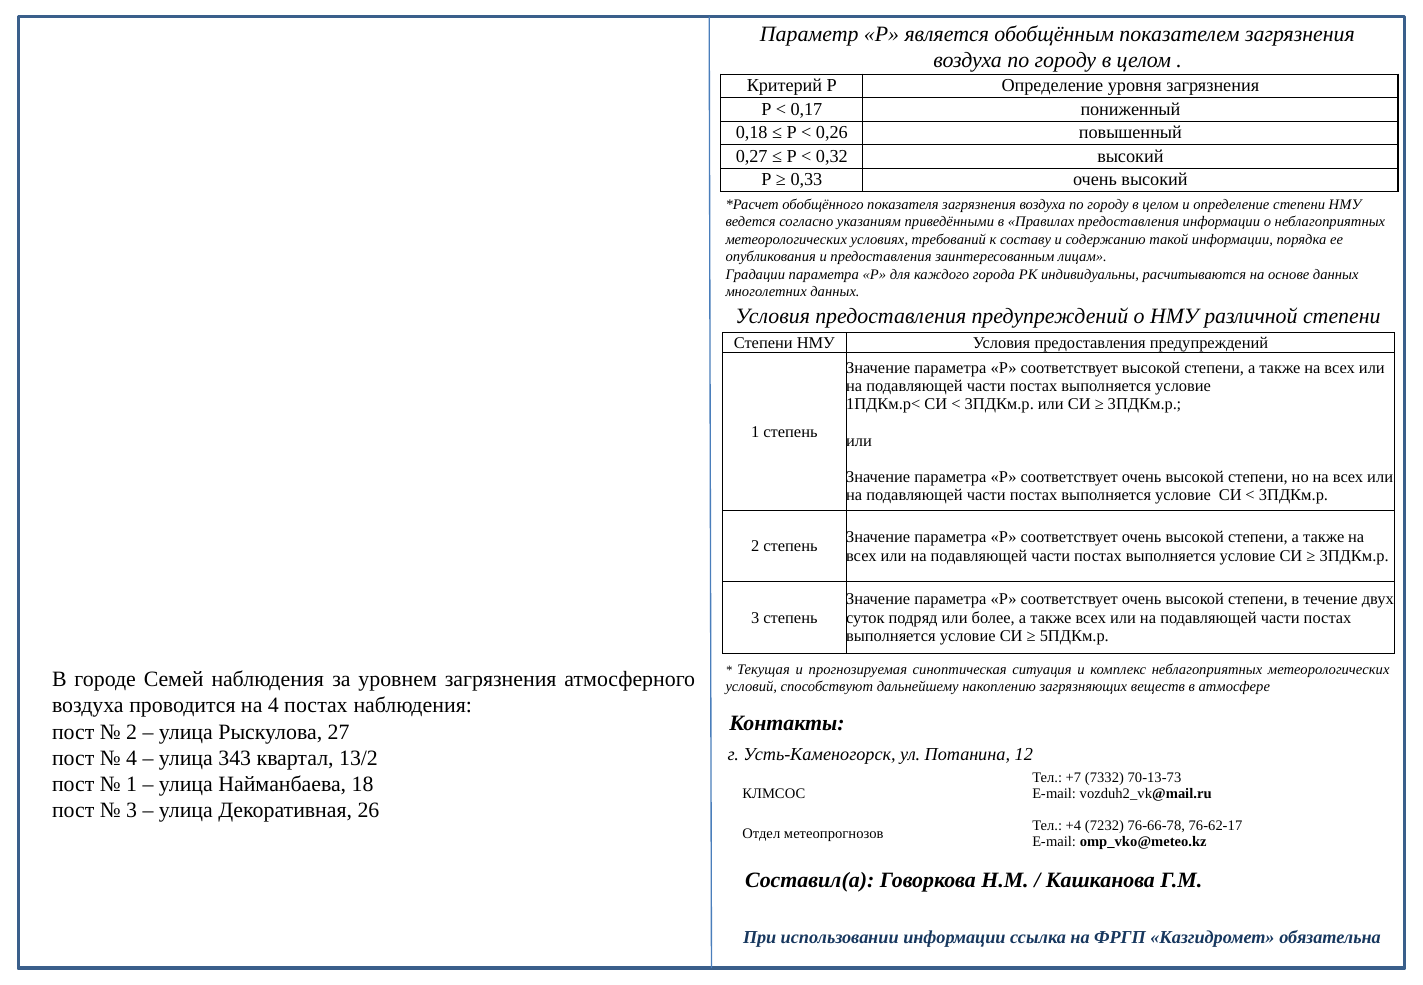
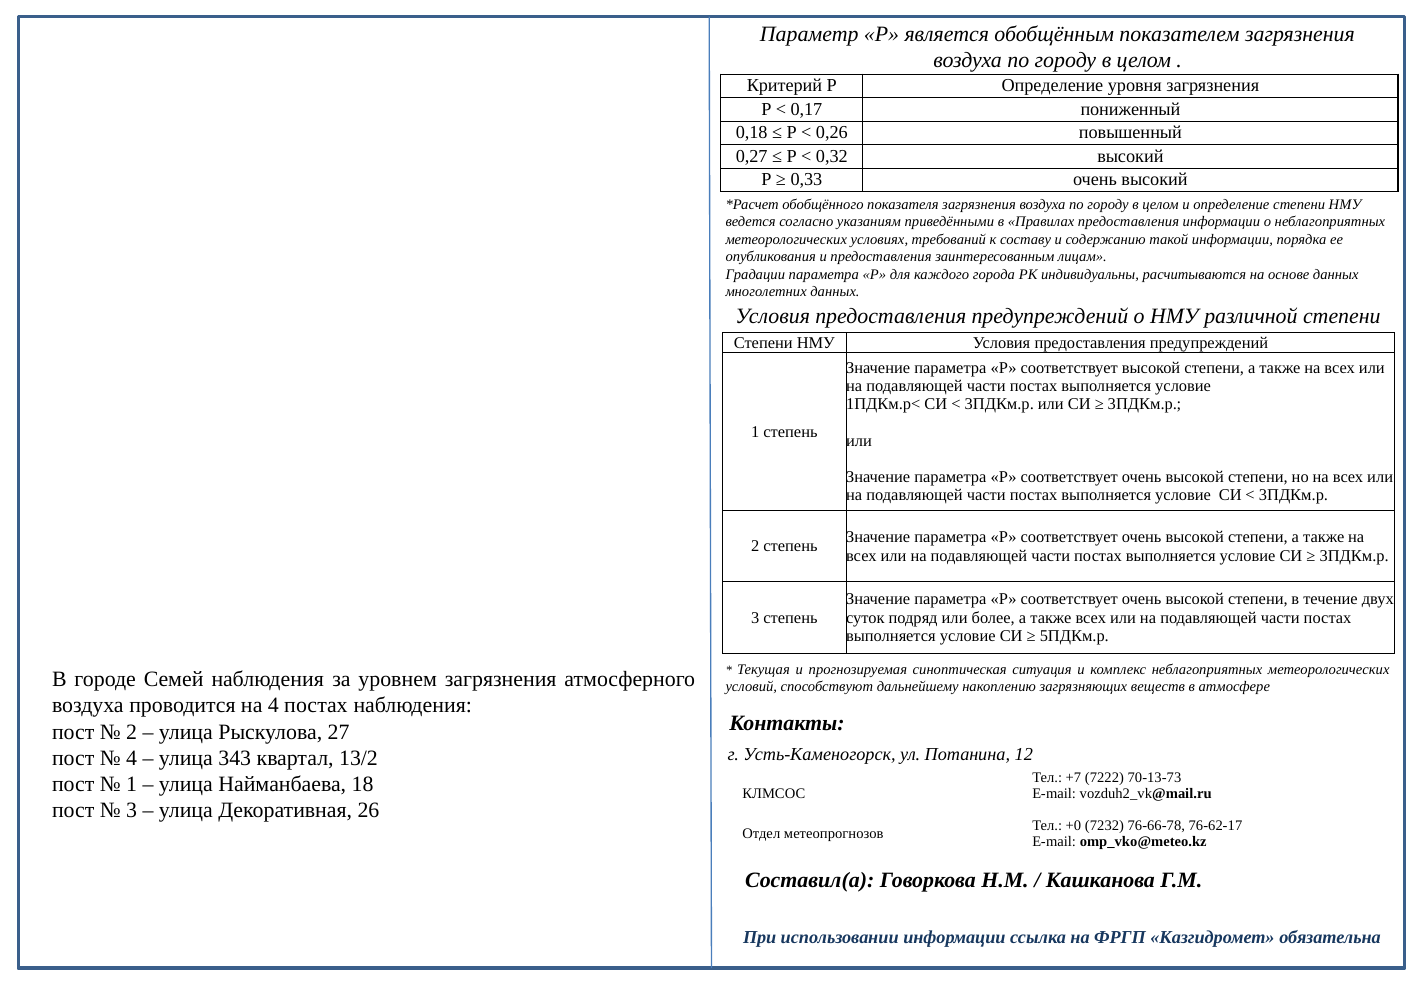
7332: 7332 -> 7222 (1104, 777)
+4: +4 -> +0 (1073, 825)
